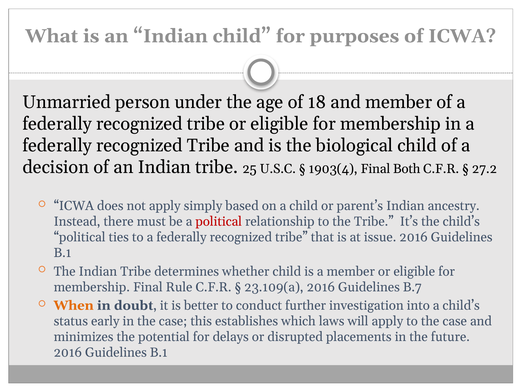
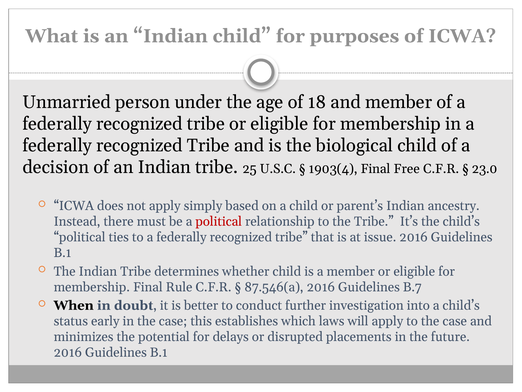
Both: Both -> Free (407, 169)
27.2: 27.2 -> 23.0 (485, 169)
23.109(a: 23.109(a -> 87.546(a (274, 287)
When colour: orange -> black (74, 305)
